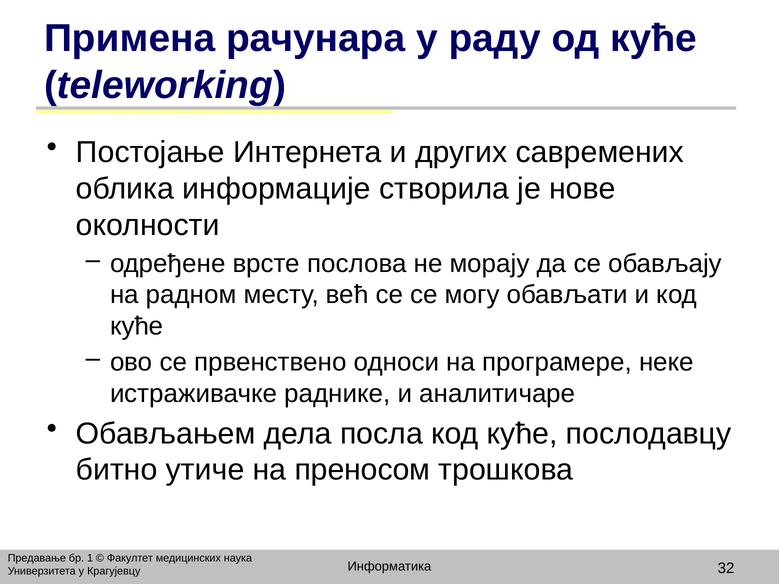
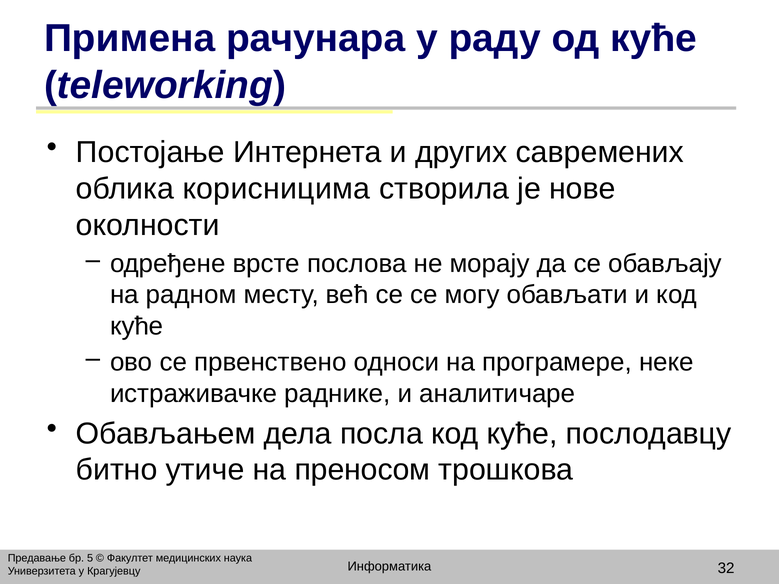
информације: информације -> корисницима (276, 189)
1: 1 -> 5 (90, 558)
